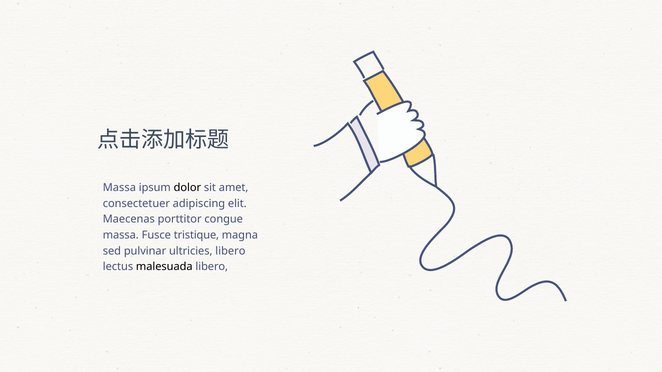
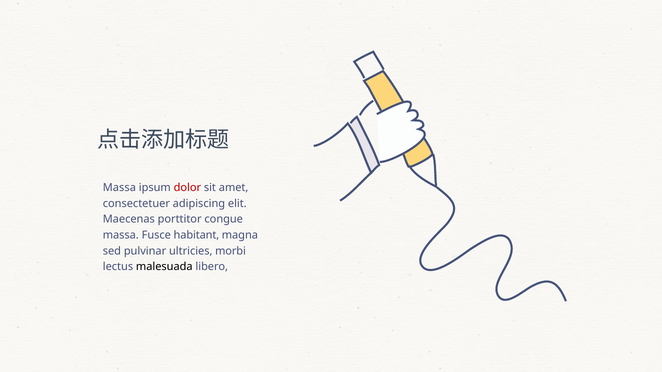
dolor colour: black -> red (187, 188)
tristique: tristique -> habitant (196, 235)
ultricies libero: libero -> morbi (231, 251)
